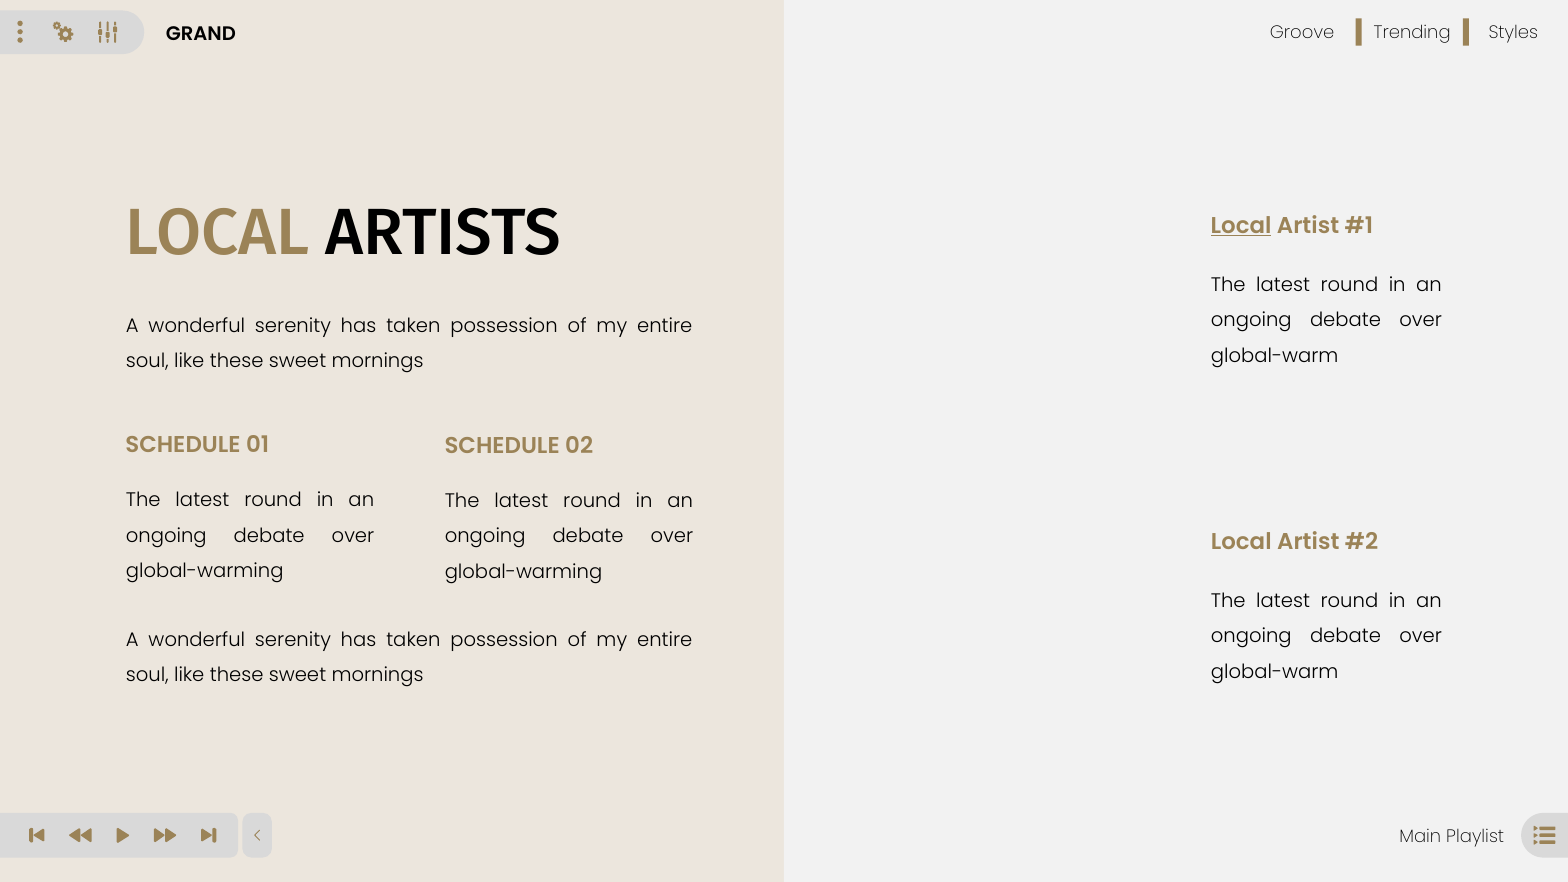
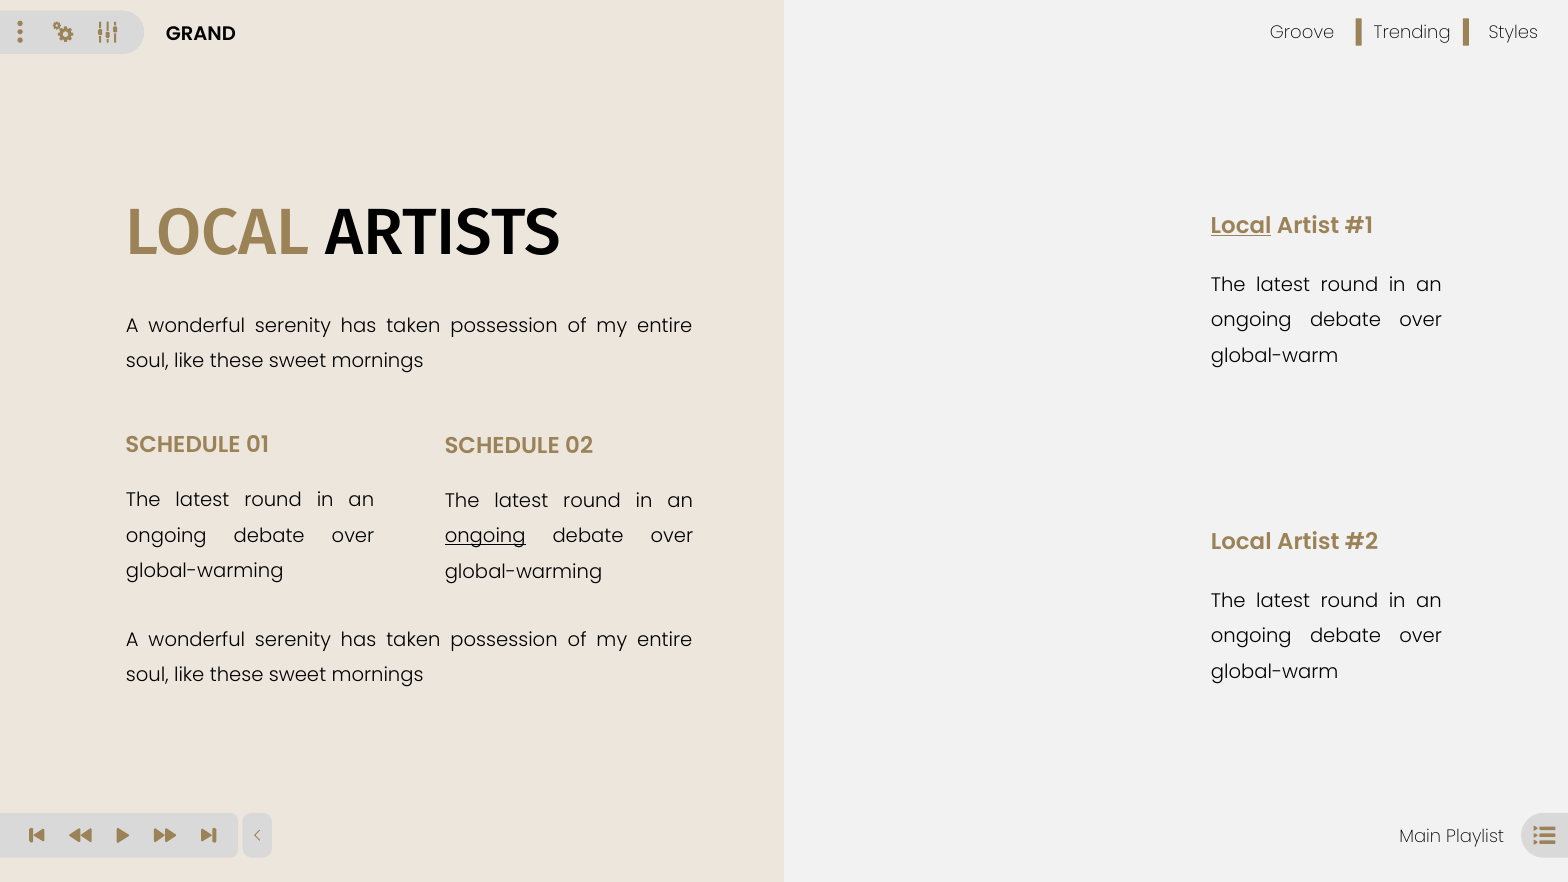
ongoing underline: none -> present (485, 536)
